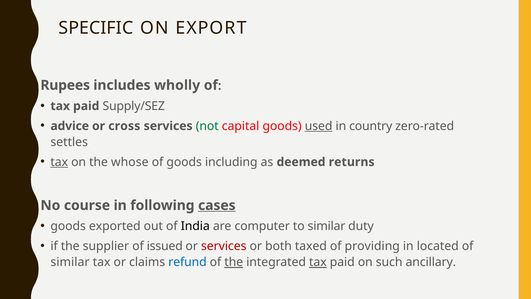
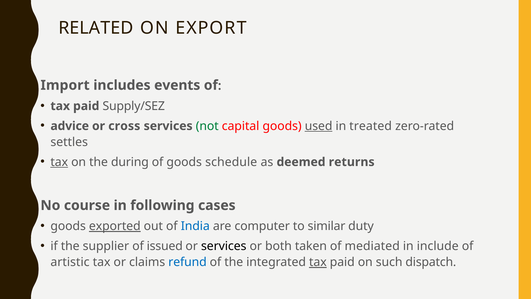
SPECIFIC: SPECIFIC -> RELATED (96, 28)
Rupees: Rupees -> Import (65, 85)
wholly: wholly -> events (177, 85)
country: country -> treated (371, 126)
whose: whose -> during (130, 162)
including: including -> schedule (231, 162)
cases underline: present -> none (217, 205)
exported underline: none -> present (115, 226)
India colour: black -> blue (195, 226)
services colour: red -> black (224, 246)
taxed: taxed -> taken (311, 246)
providing: providing -> mediated (372, 246)
located: located -> include (438, 246)
similar: similar -> artistic (70, 262)
the underline: present -> none (234, 262)
ancillary: ancillary -> dispatch (431, 262)
